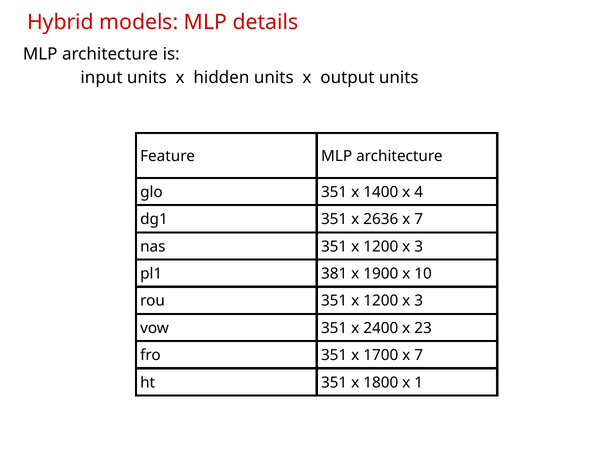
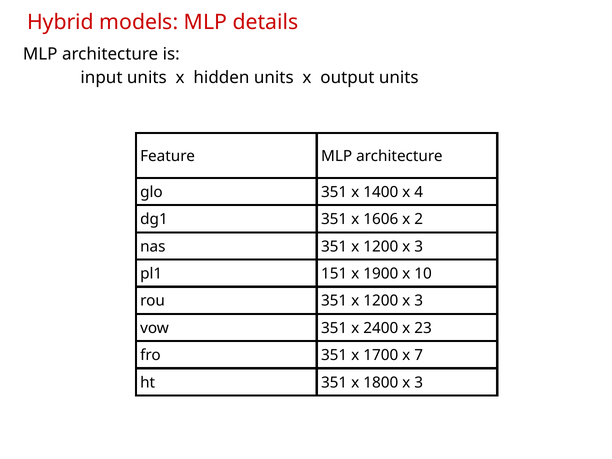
2636: 2636 -> 1606 (381, 219)
7: 7 -> 2 (419, 219)
381: 381 -> 151 (334, 274)
1800 x 1: 1 -> 3 (419, 383)
